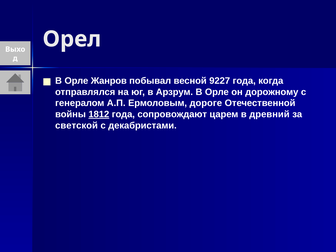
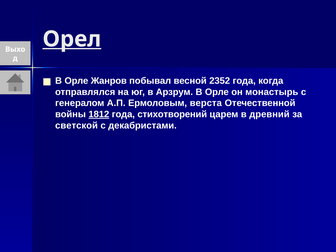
Орел underline: none -> present (72, 39)
9227: 9227 -> 2352 (220, 81)
дорожному: дорожному -> монастырь (272, 92)
дороге: дороге -> верста (206, 103)
сопровождают: сопровождают -> стихотворений (172, 114)
